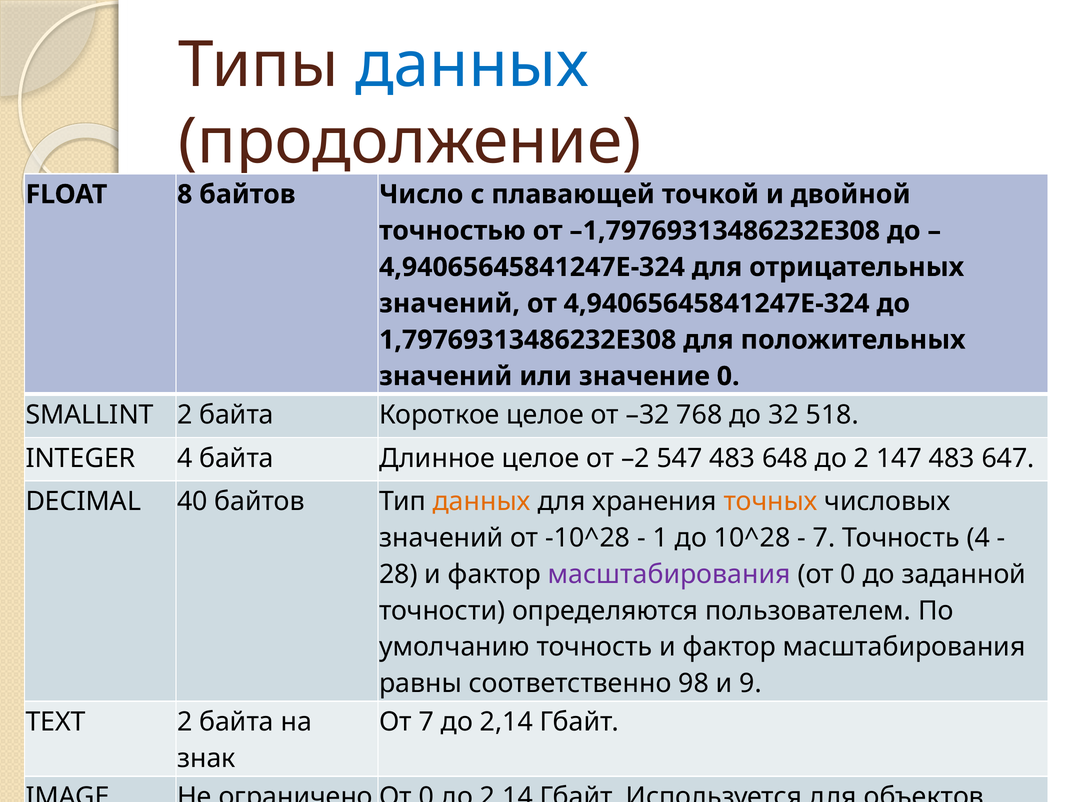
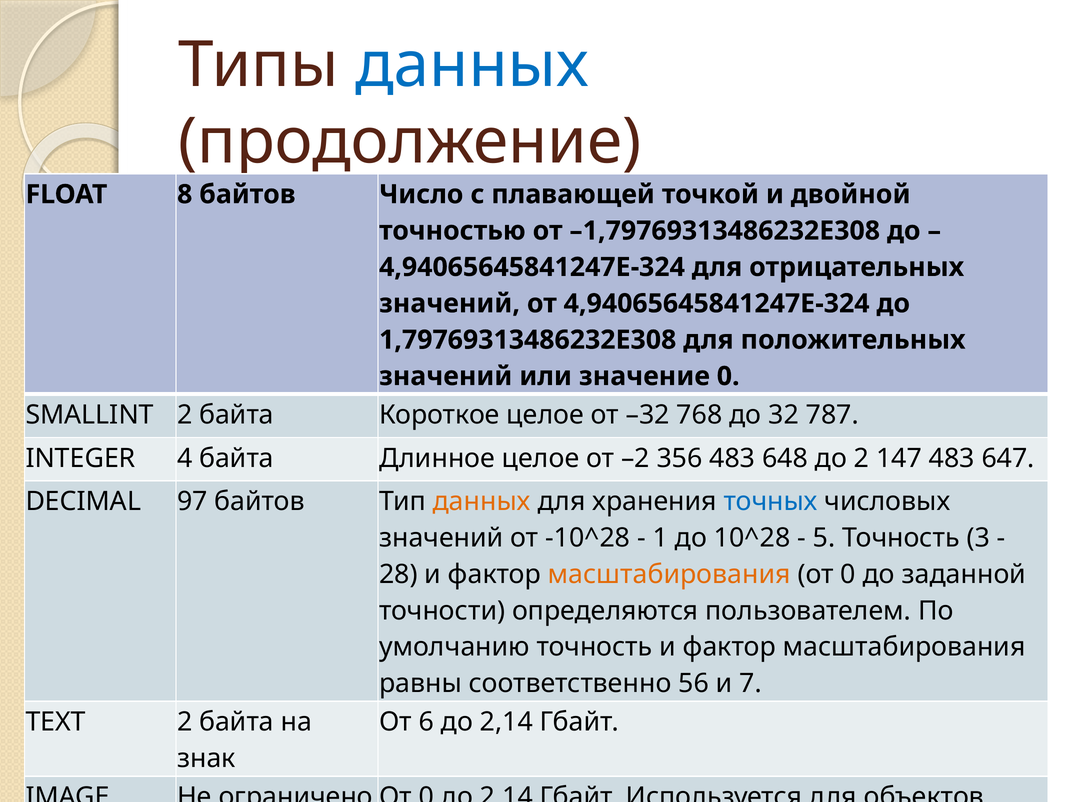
518: 518 -> 787 (832, 415)
547: 547 -> 356 (680, 458)
40: 40 -> 97 (192, 501)
точных colour: orange -> blue (771, 501)
7: 7 -> 5 (824, 538)
Точность 4: 4 -> 3 (978, 538)
масштабирования colour: purple -> orange (669, 574)
98: 98 -> 56 (694, 683)
9: 9 -> 7 (751, 683)
От 7: 7 -> 6 (426, 722)
